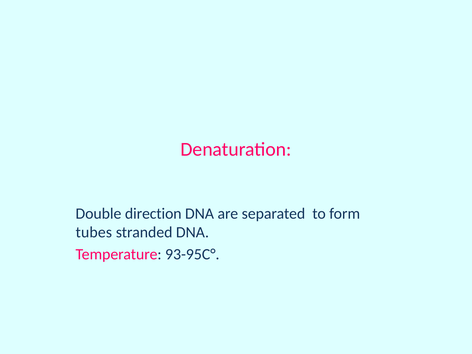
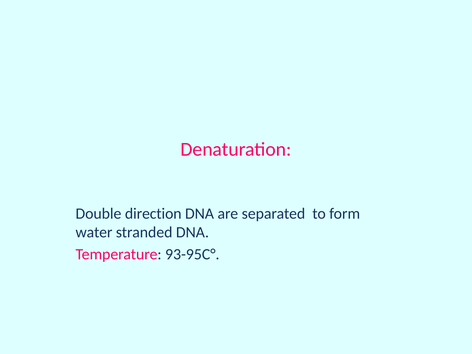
tubes: tubes -> water (94, 232)
